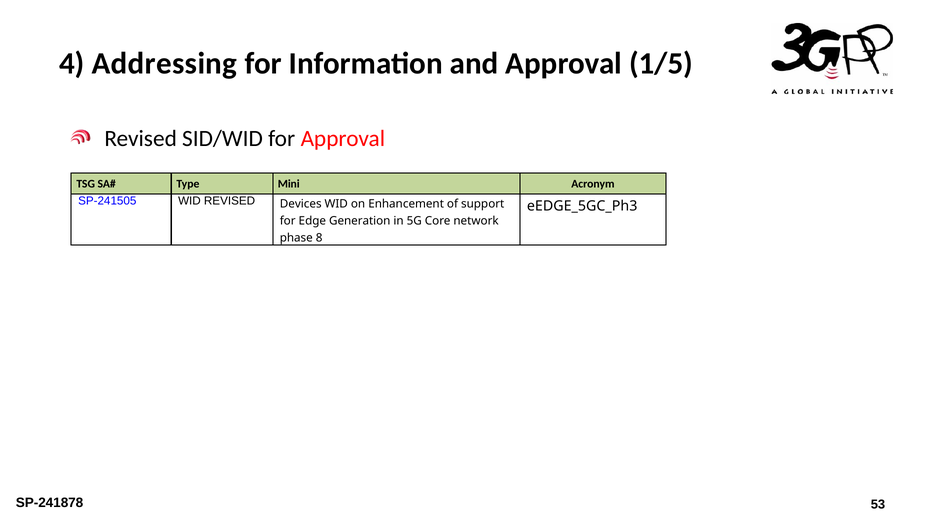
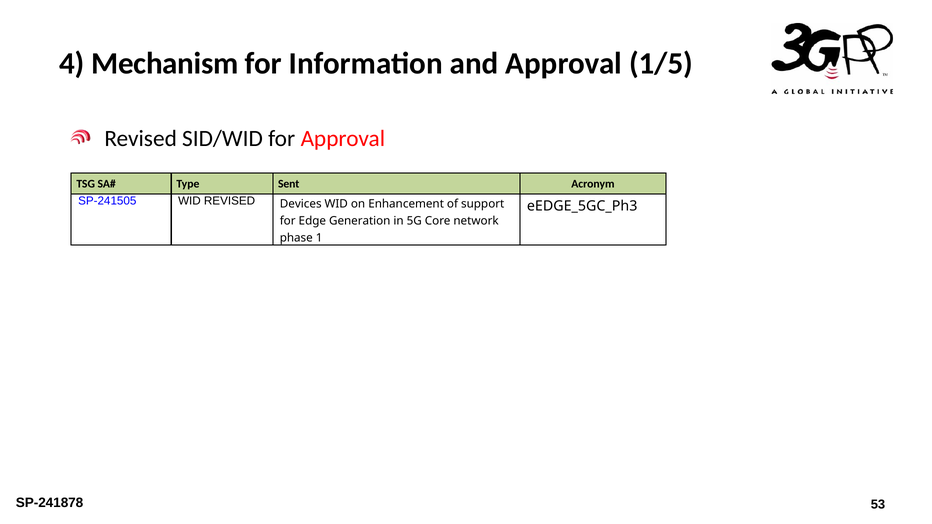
Addressing: Addressing -> Mechanism (165, 63)
Mini: Mini -> Sent (289, 184)
8: 8 -> 1 (319, 238)
